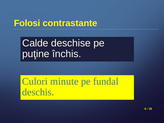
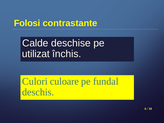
puţine: puţine -> utilizat (36, 54)
minute: minute -> culoare (64, 81)
